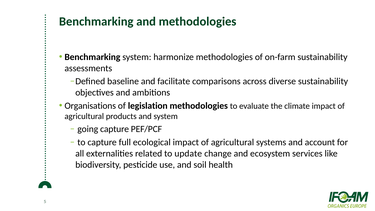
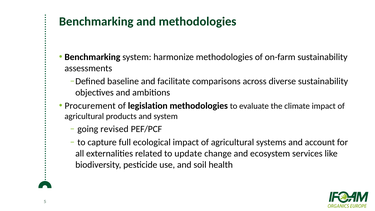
Organisations: Organisations -> Procurement (90, 106)
going capture: capture -> revised (114, 129)
